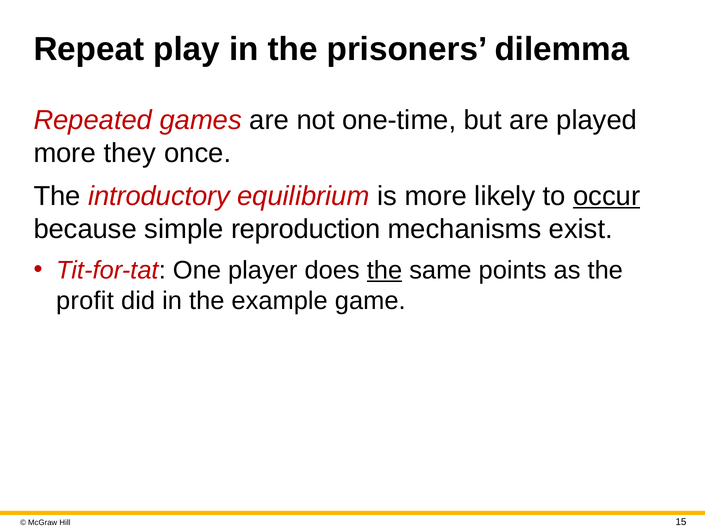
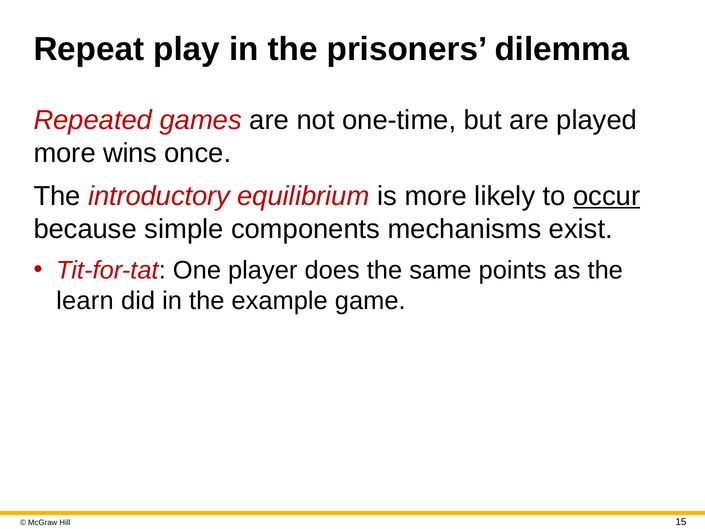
they: they -> wins (130, 153)
reproduction: reproduction -> components (306, 229)
the underline: present -> none (384, 270)
profit: profit -> learn (85, 301)
